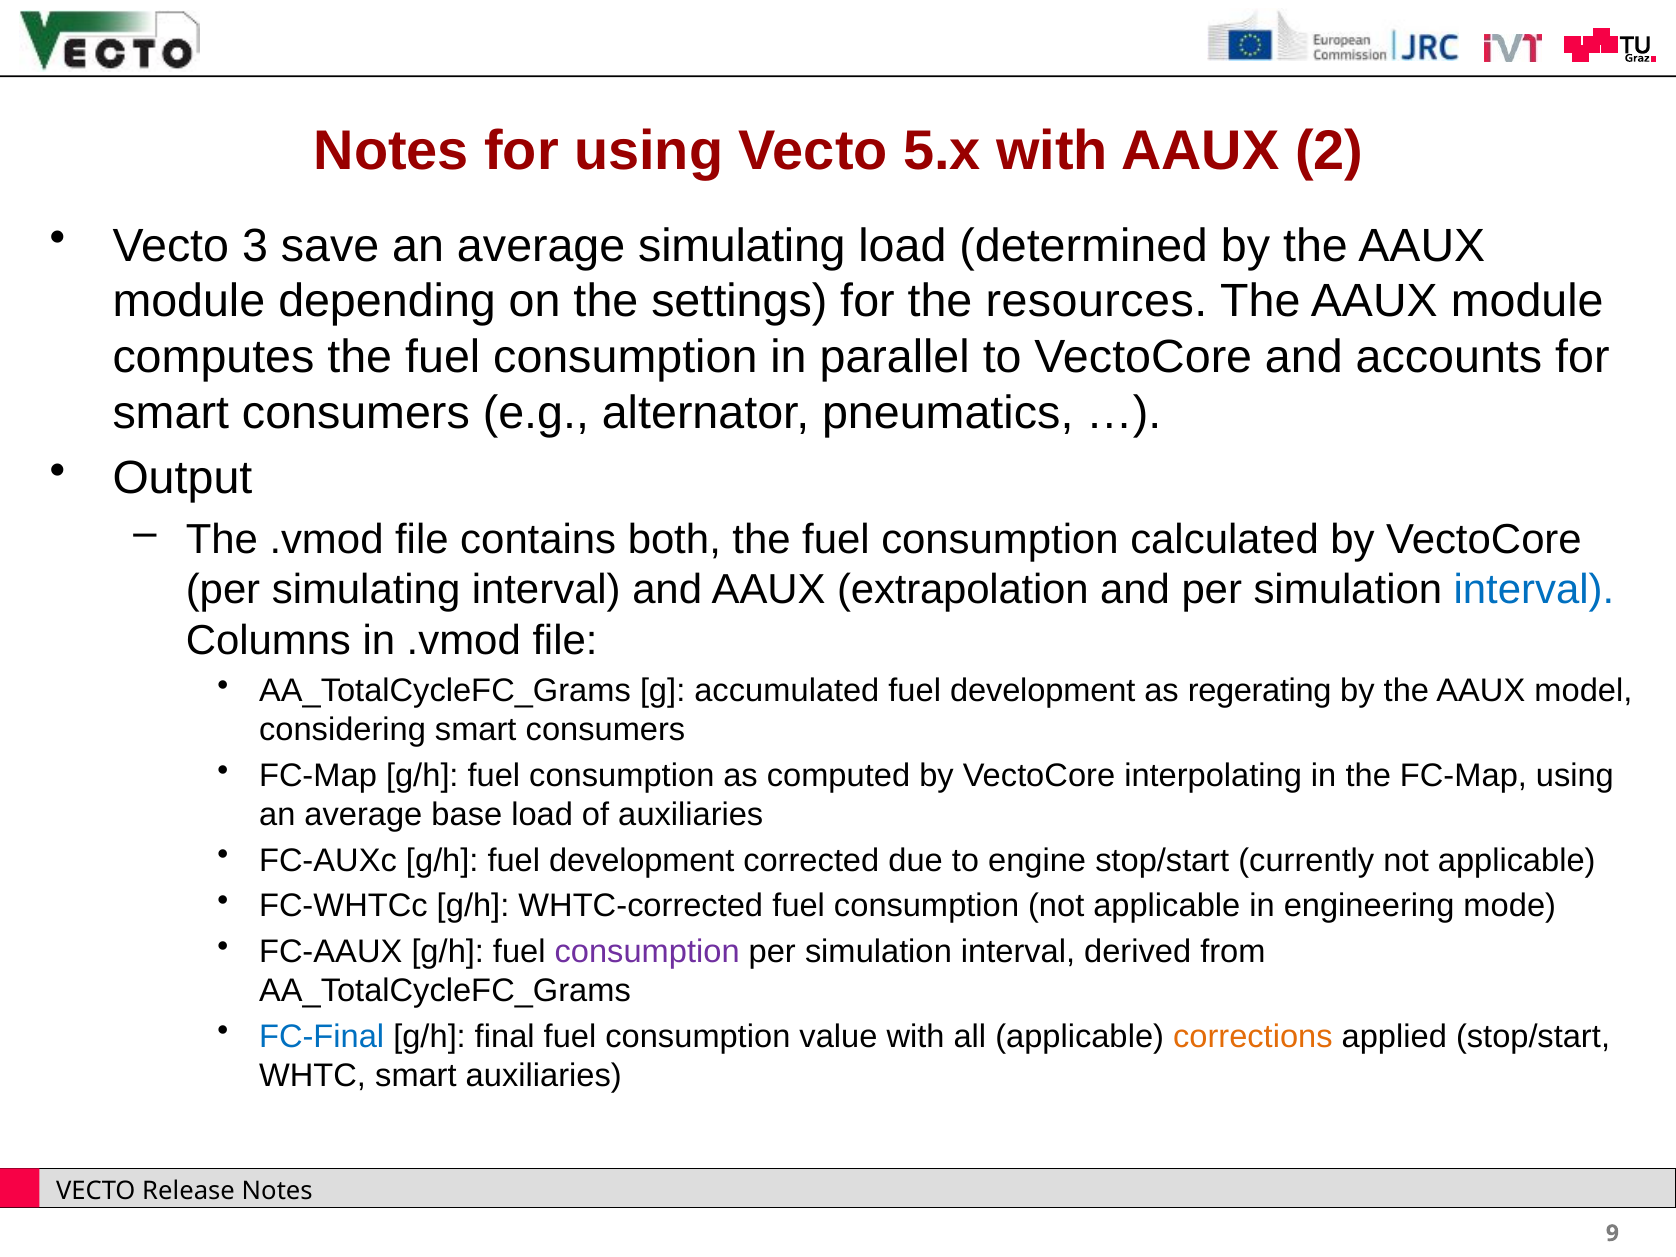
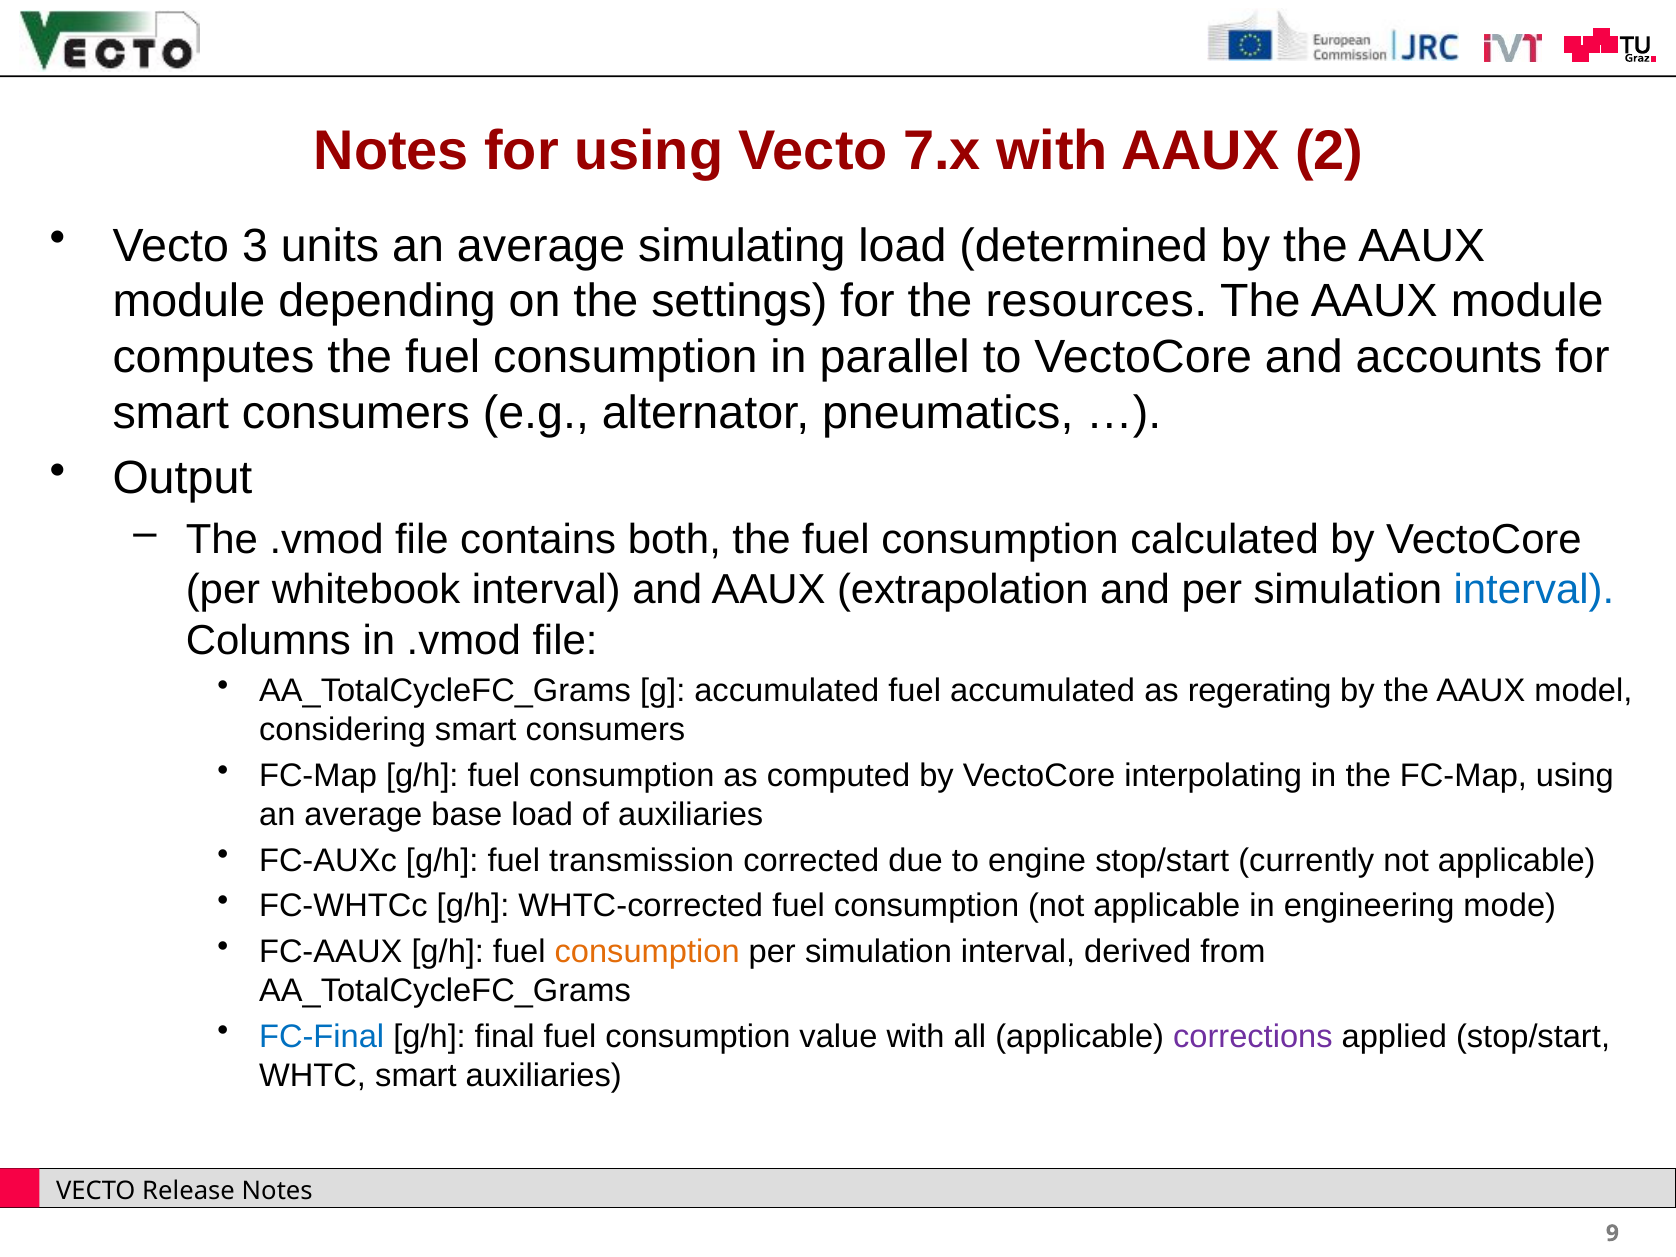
5.x: 5.x -> 7.x (942, 151)
save: save -> units (330, 246)
per simulating: simulating -> whitebook (366, 590)
accumulated fuel development: development -> accumulated (1043, 691)
g/h fuel development: development -> transmission (642, 860)
consumption colour: purple -> orange (647, 952)
corrections colour: orange -> purple (1253, 1037)
